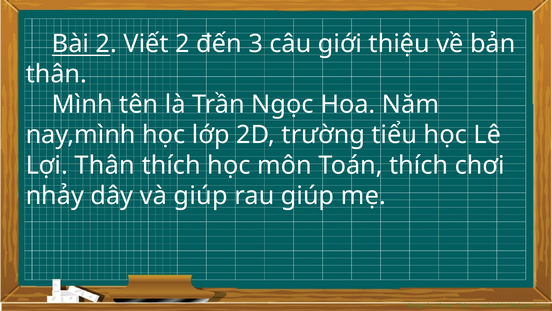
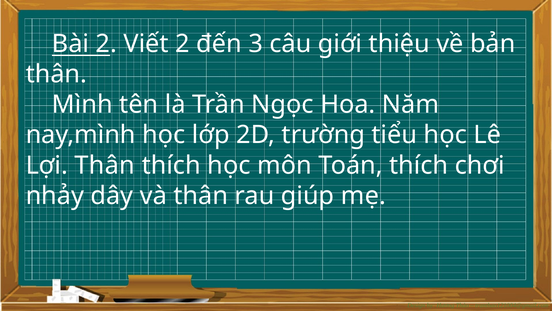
và giúp: giúp -> thân (201, 195)
